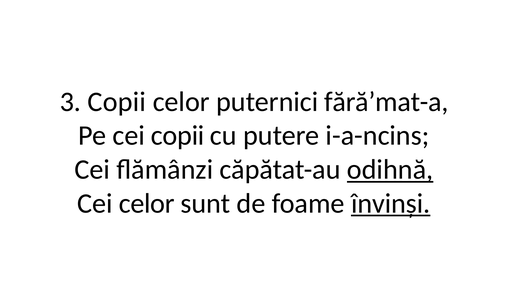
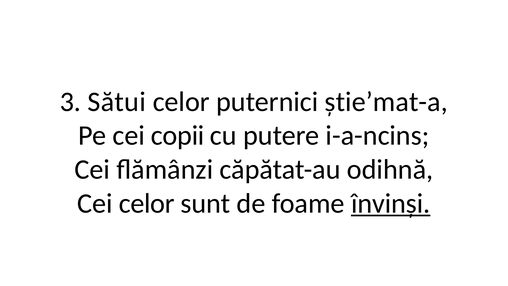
3 Copii: Copii -> Sătui (117, 102)
fără’mat-a: fără’mat-a -> știe’mat-a (386, 102)
odihnă underline: present -> none (390, 169)
